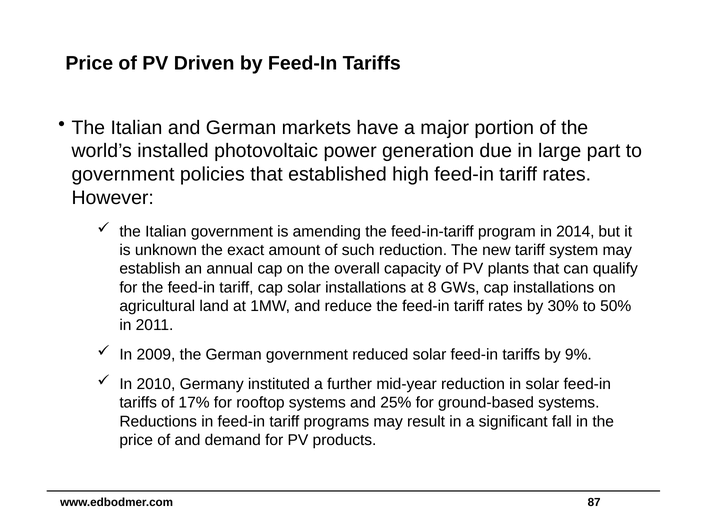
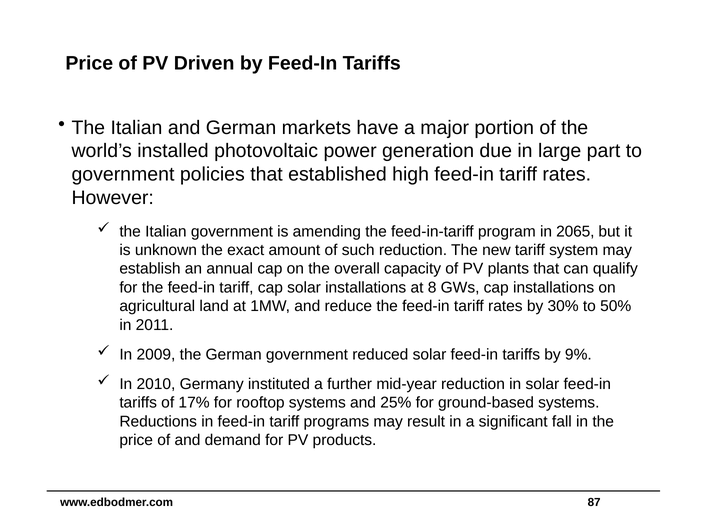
2014: 2014 -> 2065 (575, 231)
